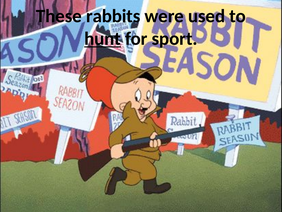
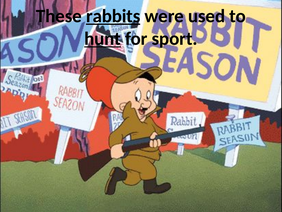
rabbits underline: none -> present (113, 16)
